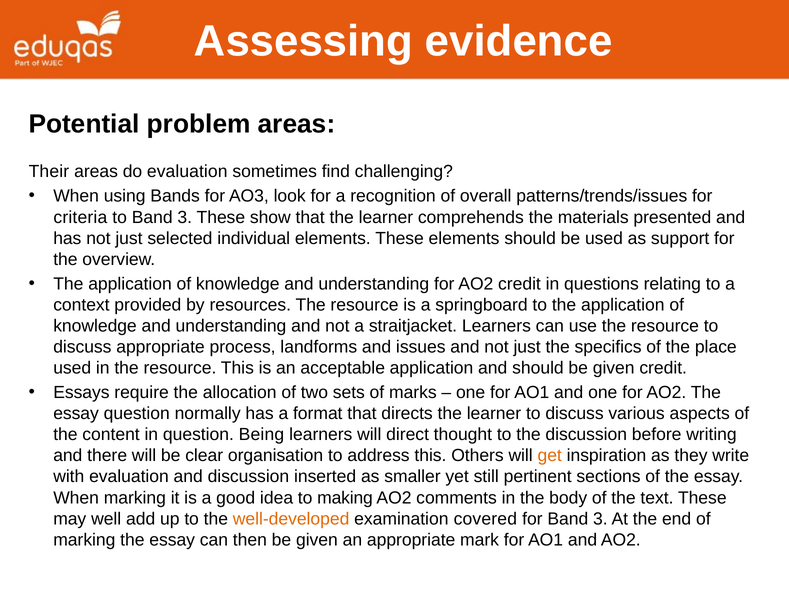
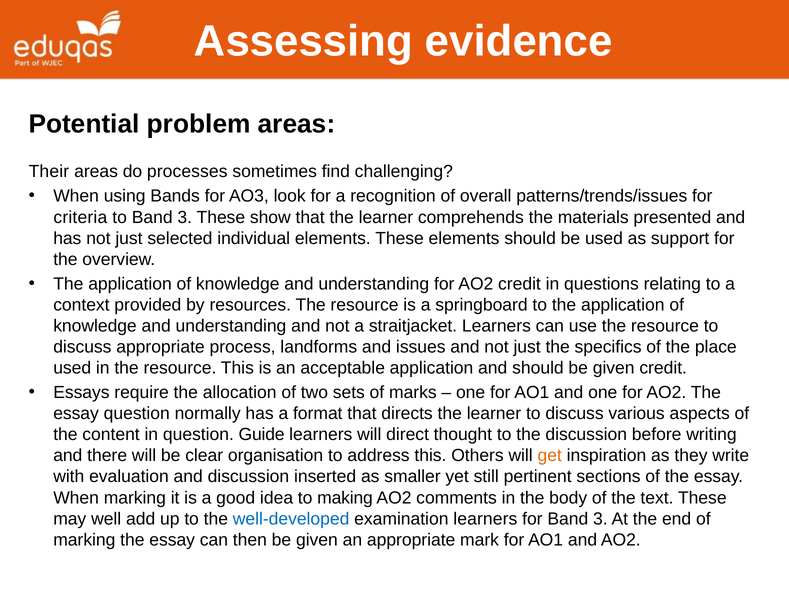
do evaluation: evaluation -> processes (187, 172)
Being: Being -> Guide (262, 434)
well-developed colour: orange -> blue (291, 519)
examination covered: covered -> learners (485, 519)
